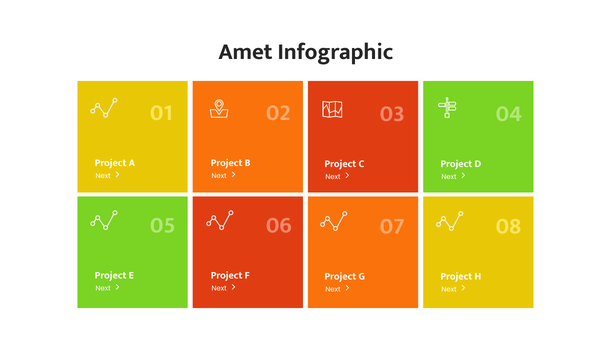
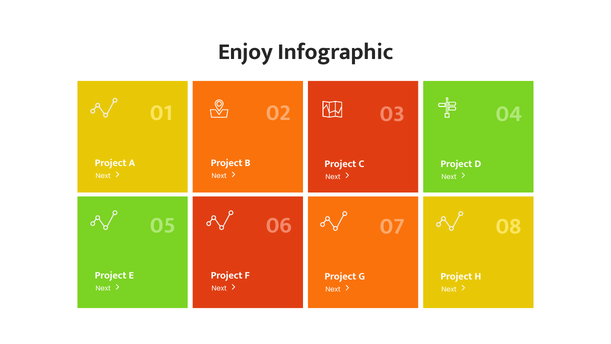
Amet: Amet -> Enjoy (245, 52)
